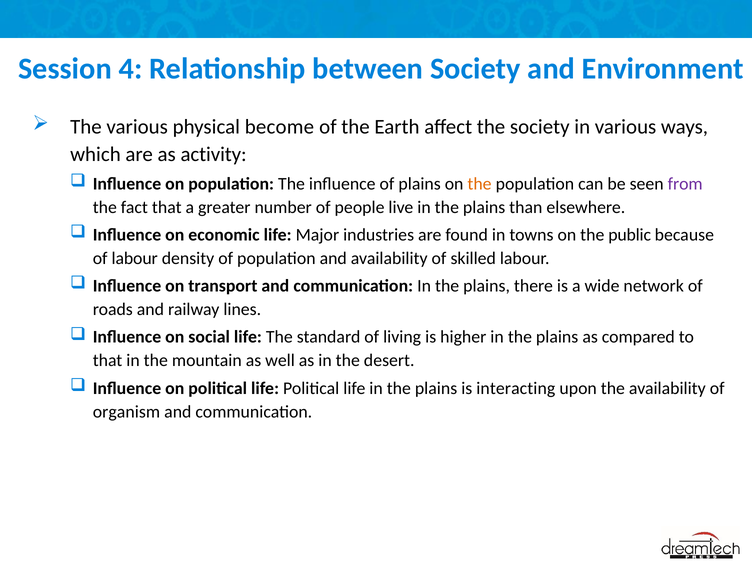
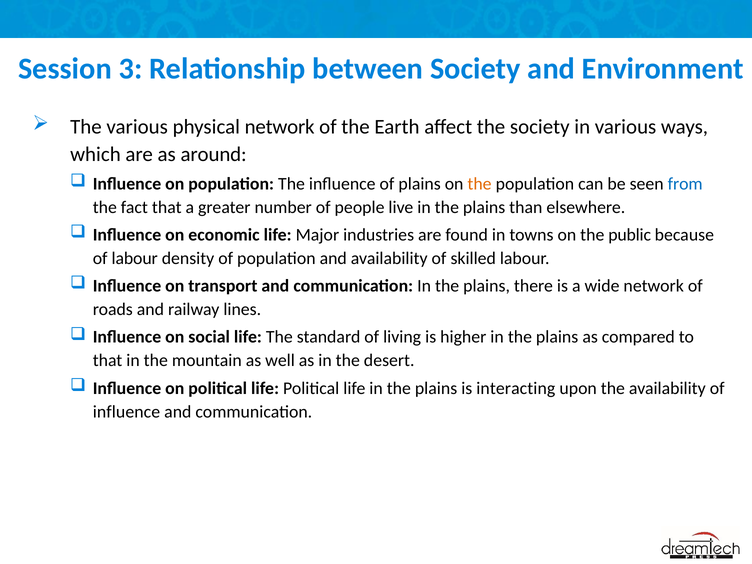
4: 4 -> 3 (131, 69)
physical become: become -> network (280, 127)
activity: activity -> around (214, 154)
from colour: purple -> blue (685, 184)
organism: organism -> influence (126, 412)
